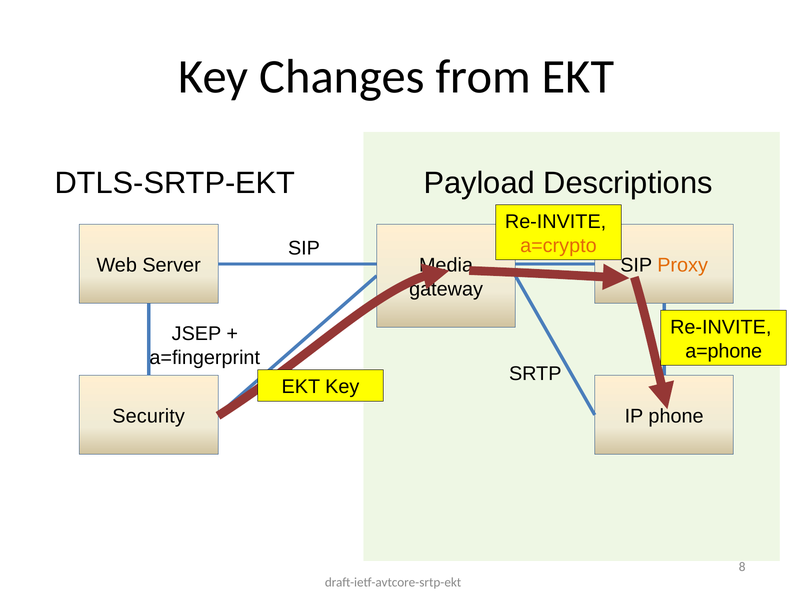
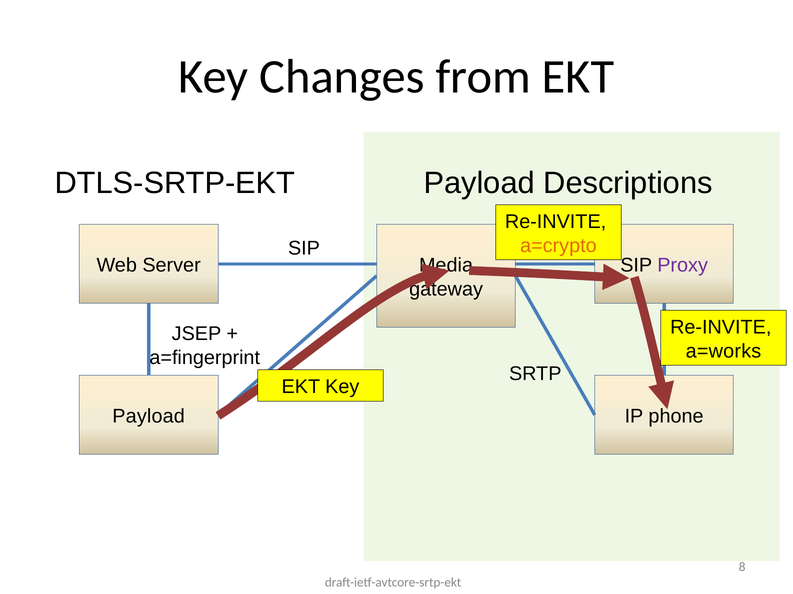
Proxy colour: orange -> purple (683, 266)
a=phone: a=phone -> a=works (724, 352)
Security: Security -> Payload (149, 417)
